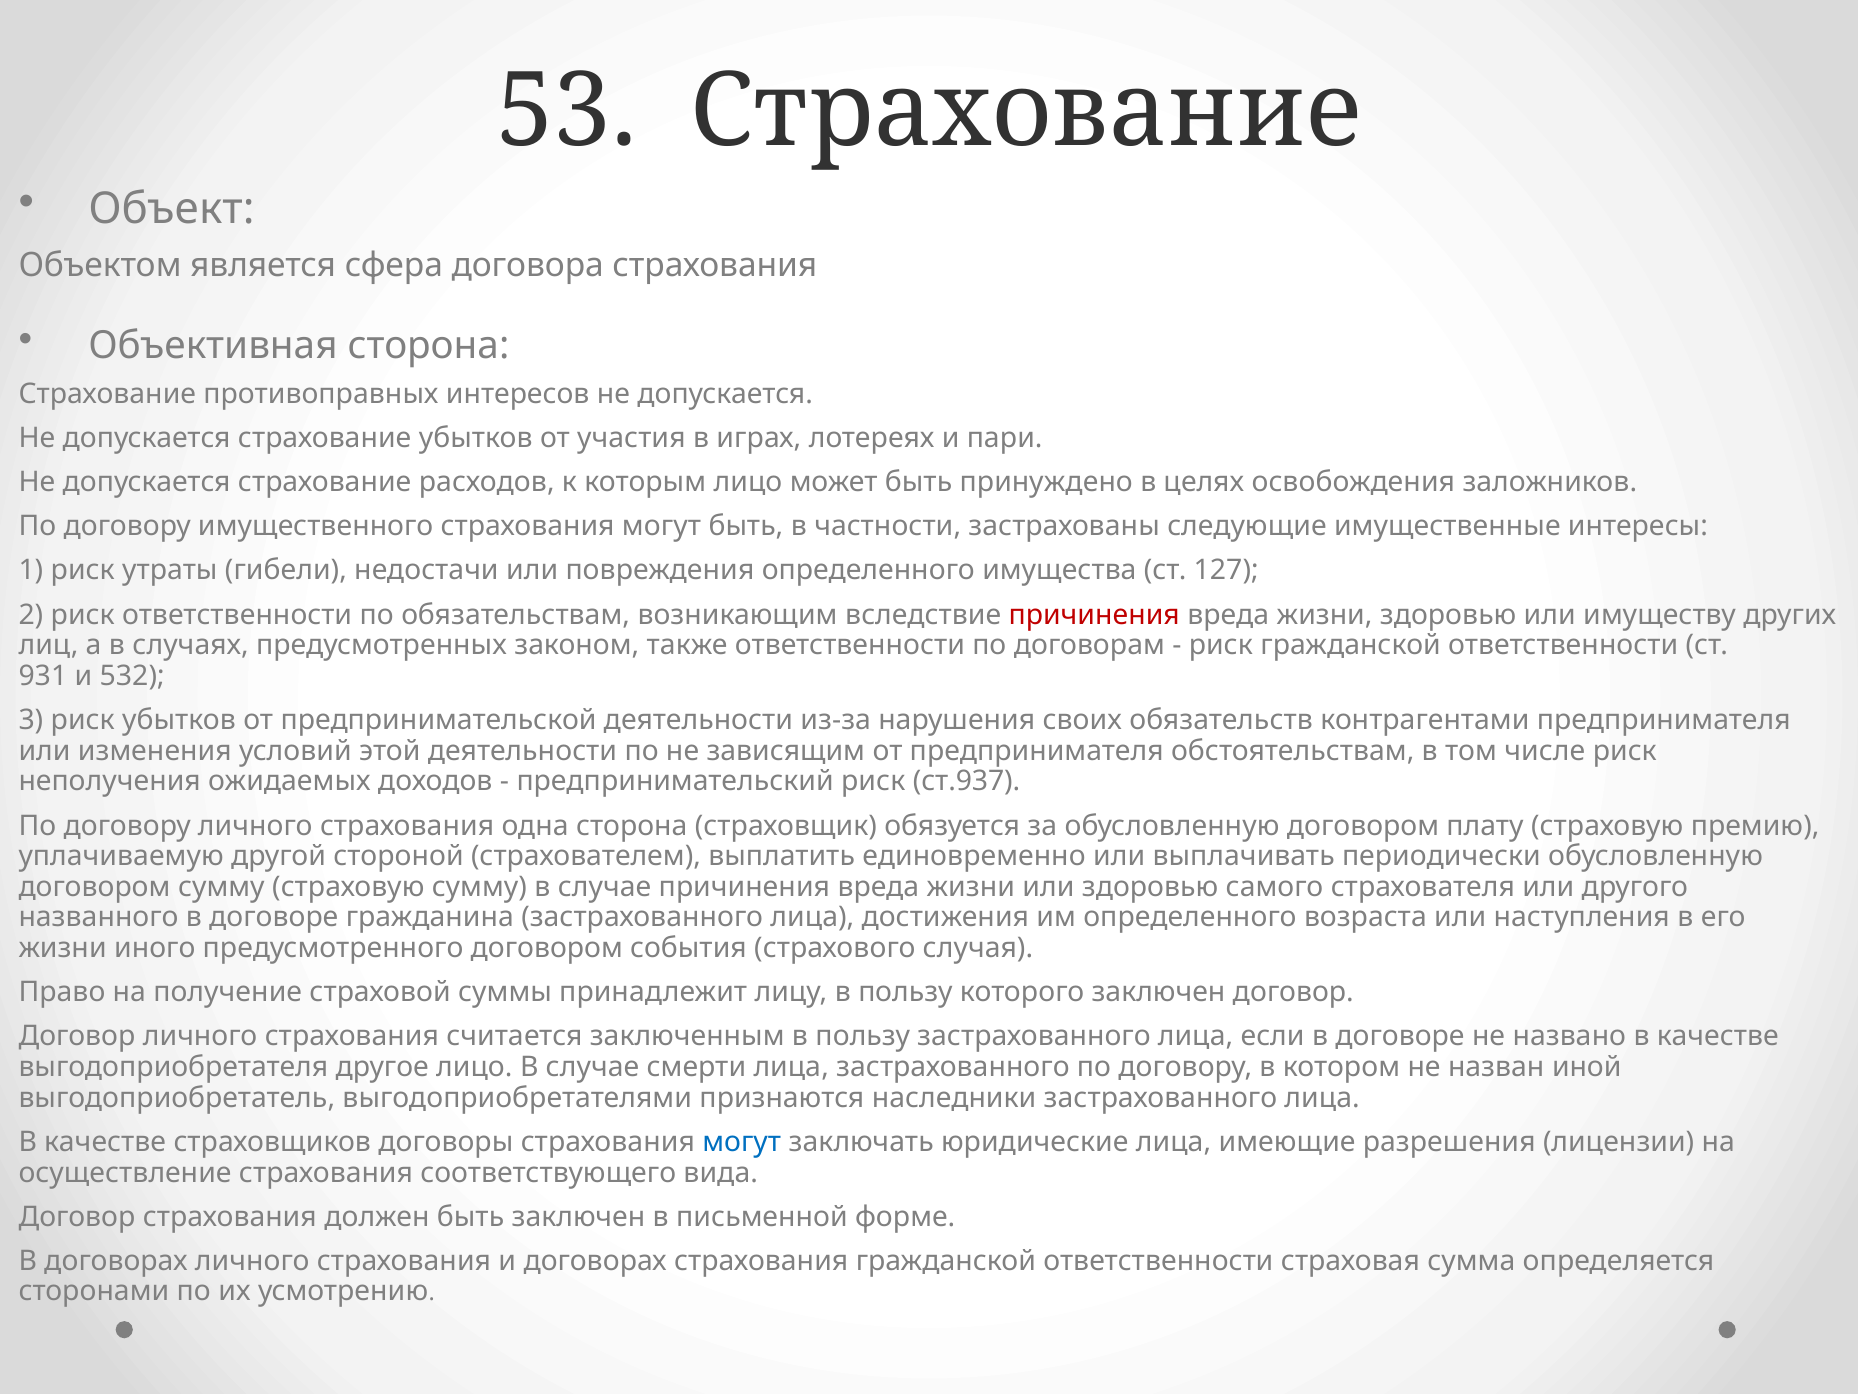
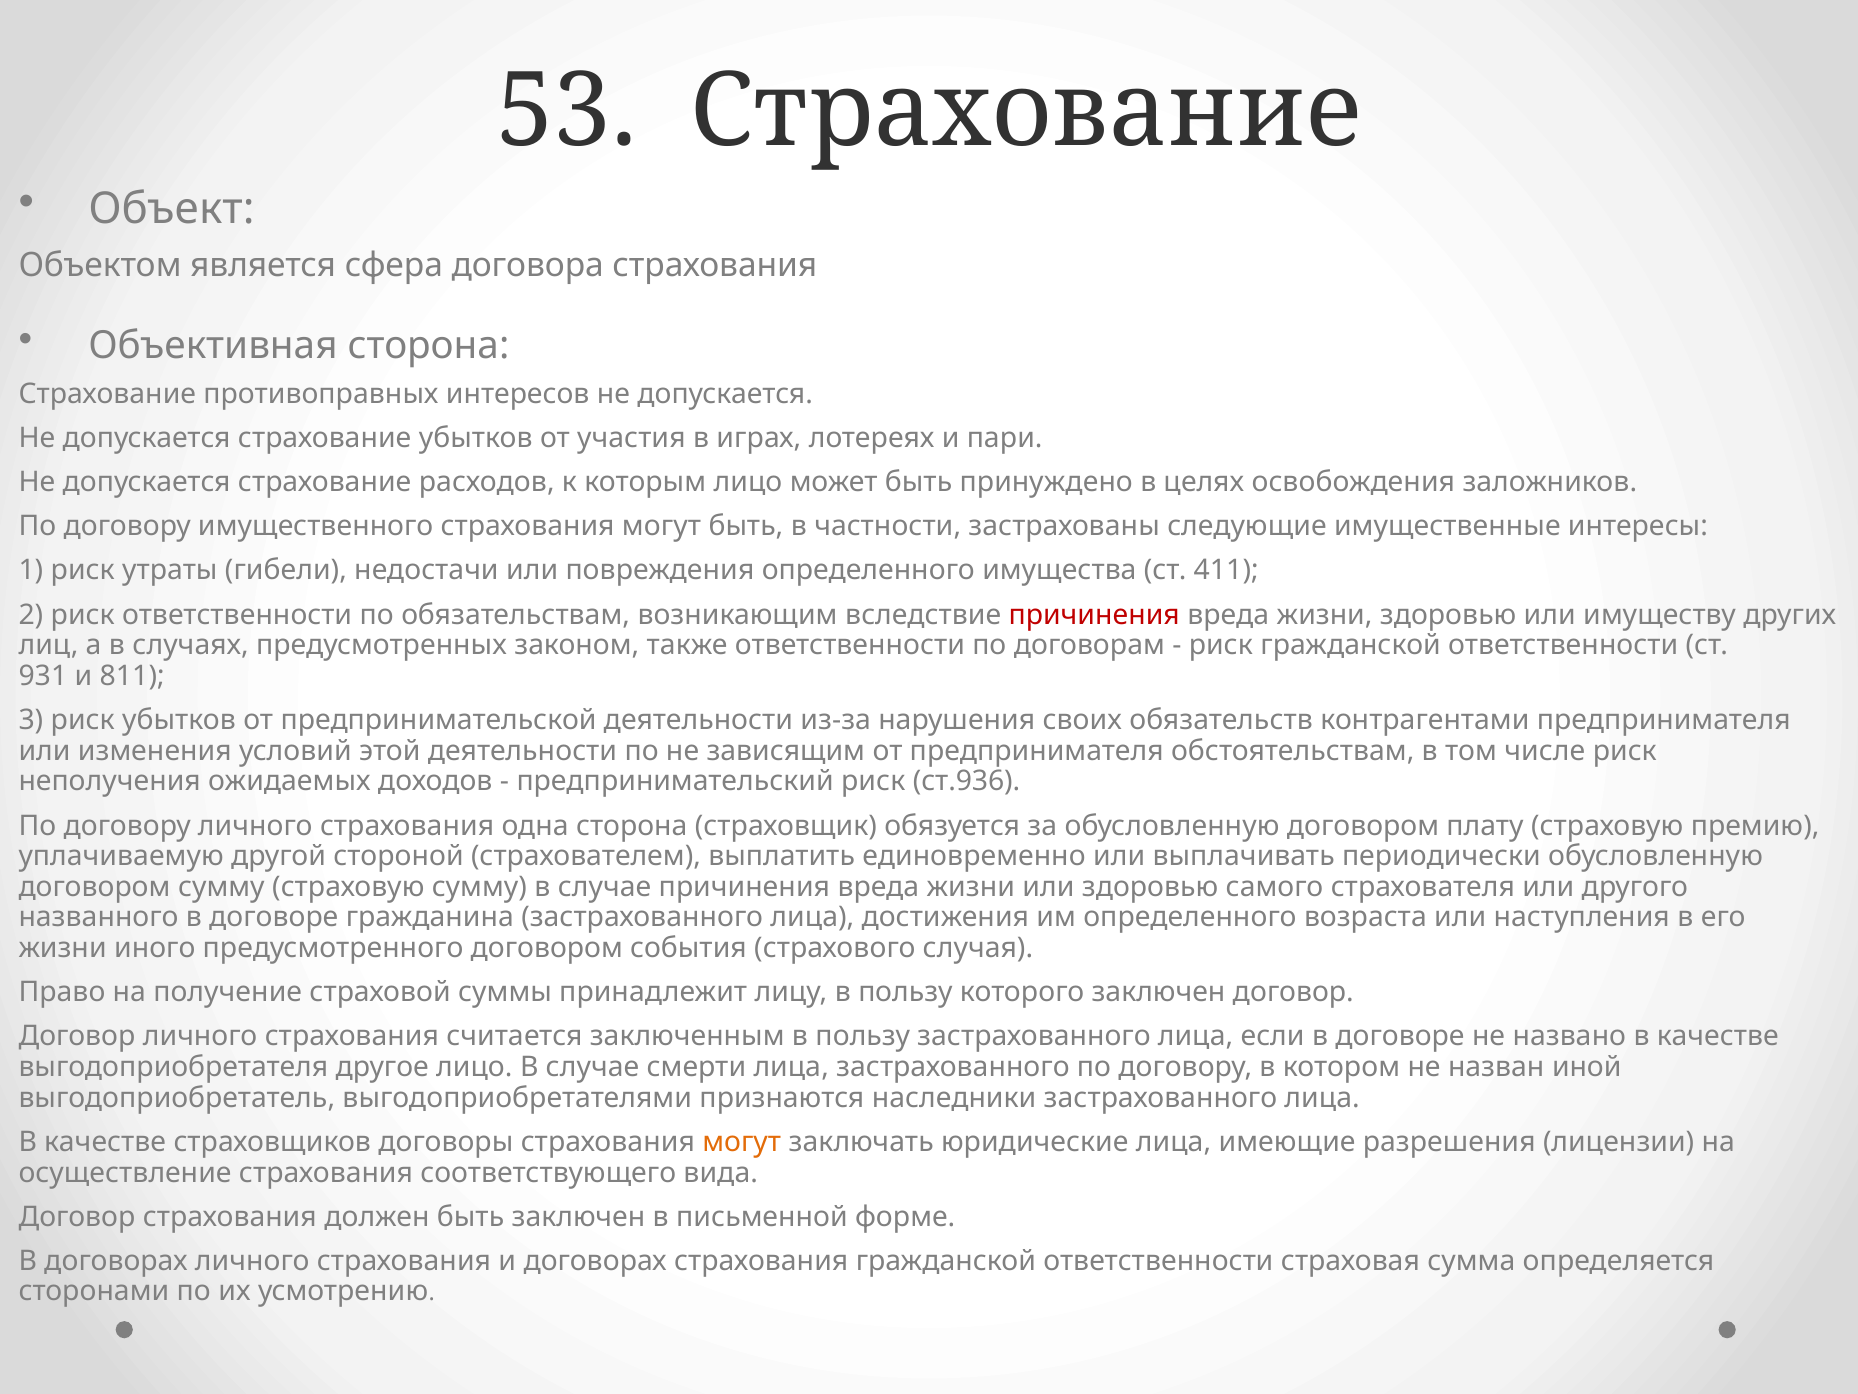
127: 127 -> 411 (1226, 570)
532: 532 -> 811 (132, 676)
ст.937: ст.937 -> ст.936 (967, 781)
могут colour: blue -> orange (742, 1142)
